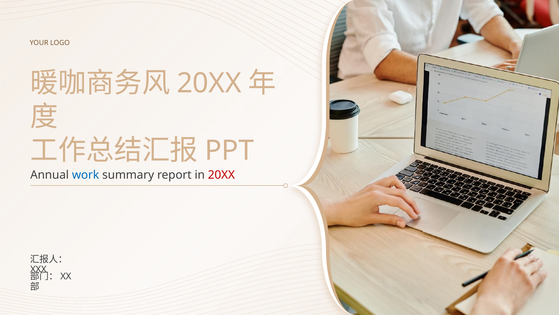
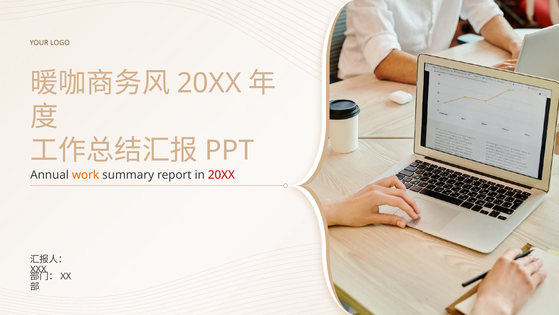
work colour: blue -> orange (86, 175)
